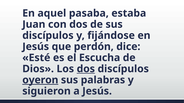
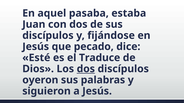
perdón: perdón -> pecado (94, 47)
Escucha: Escucha -> Traduce (100, 58)
oyeron underline: present -> none (40, 80)
